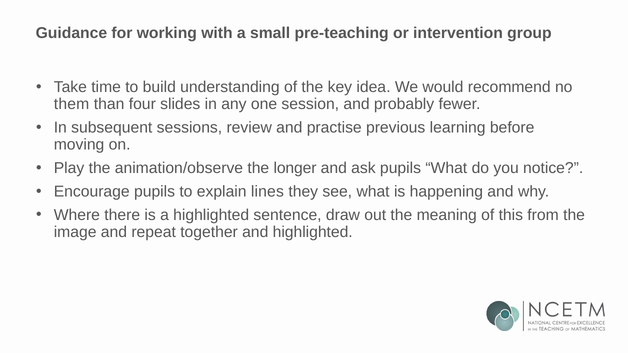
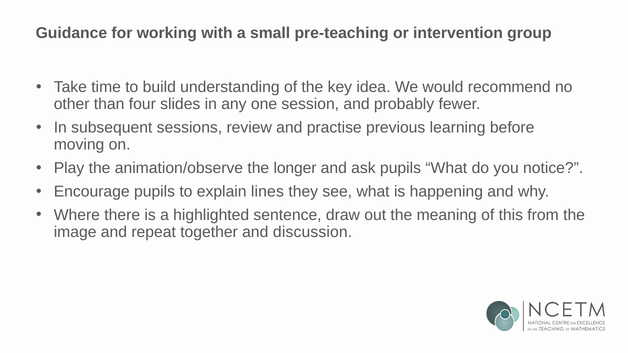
them: them -> other (72, 104)
and highlighted: highlighted -> discussion (313, 232)
